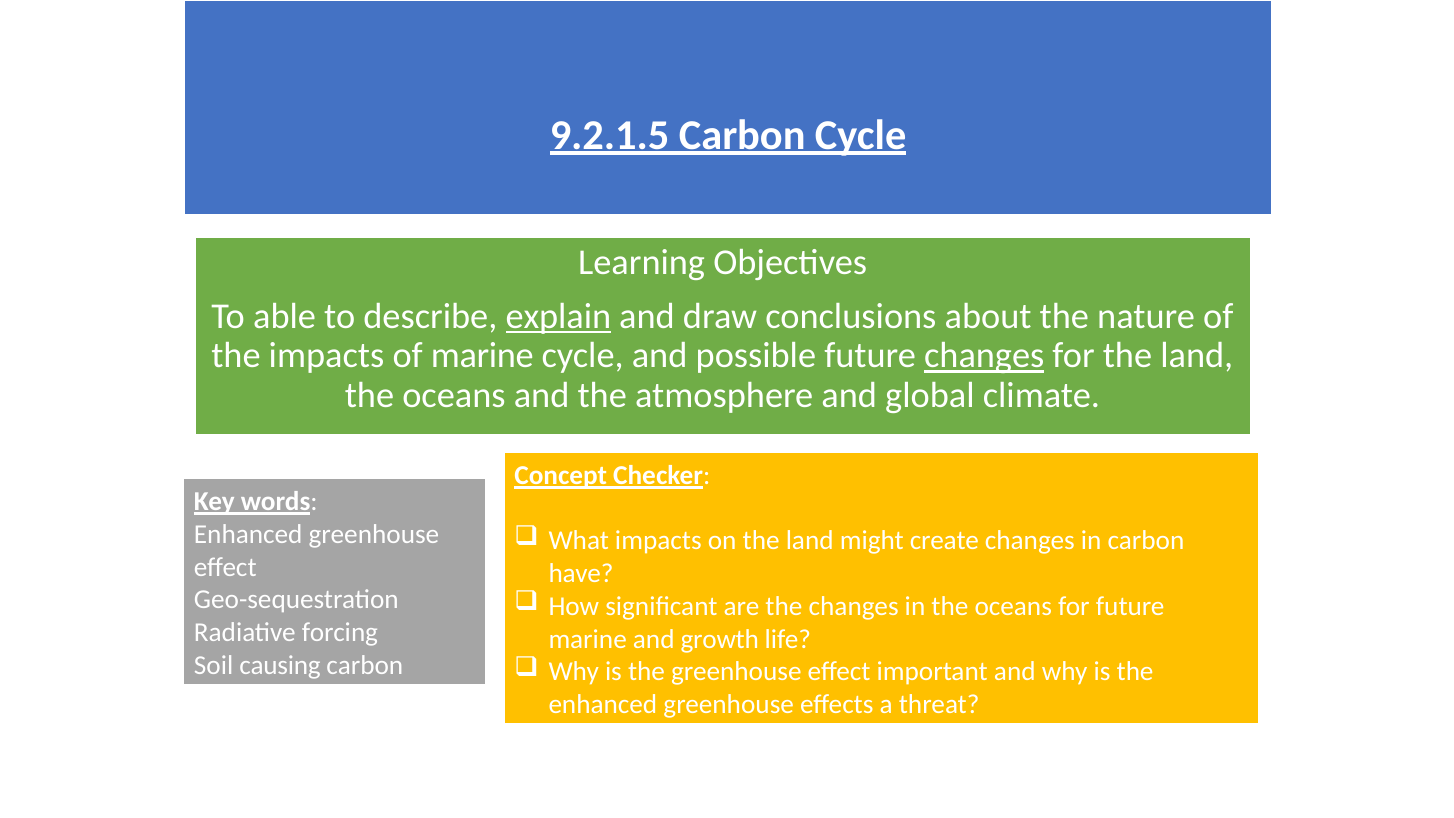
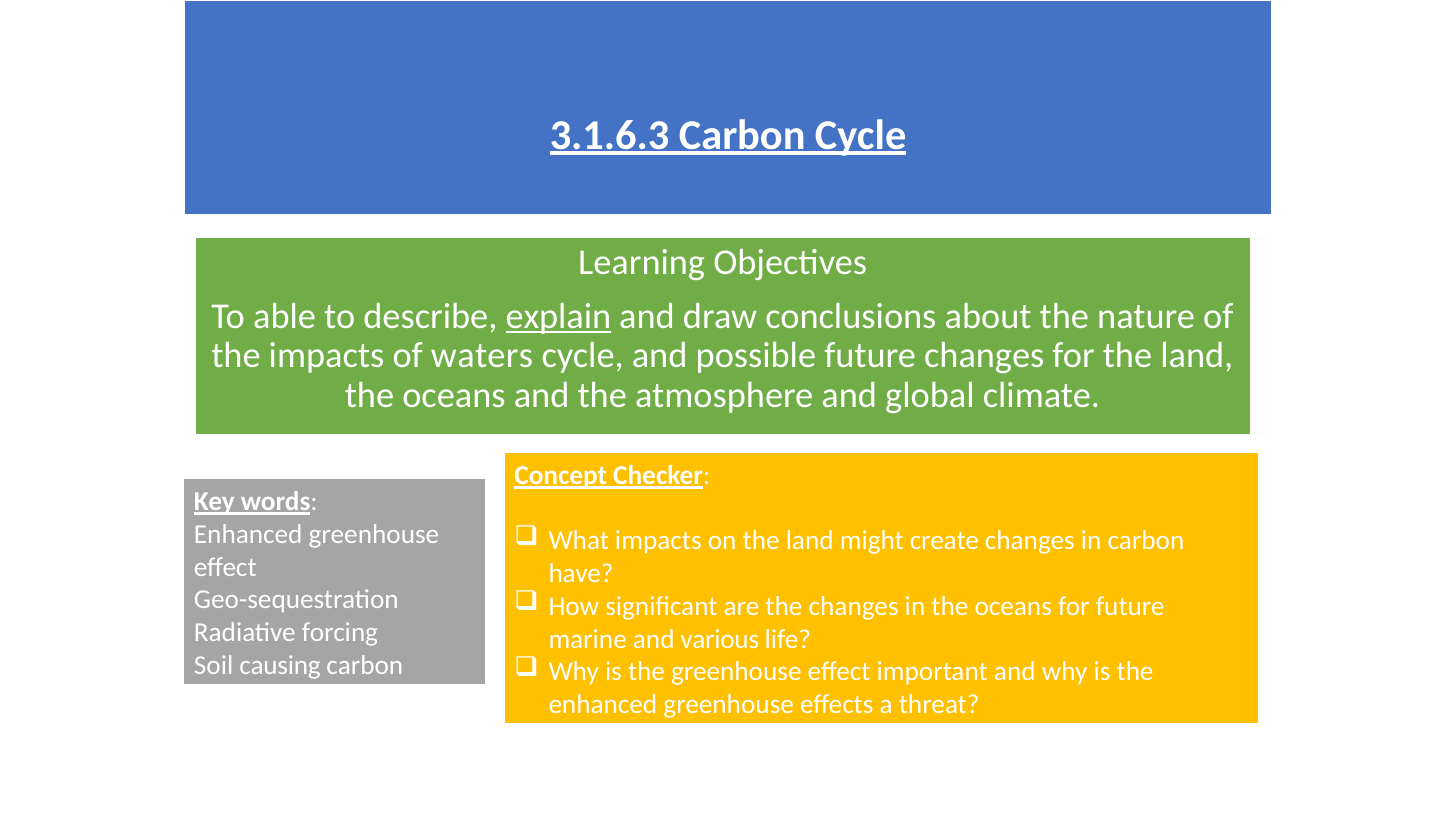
9.2.1.5: 9.2.1.5 -> 3.1.6.3 (610, 135)
of marine: marine -> waters (482, 356)
changes underline: present -> none (984, 356)
growth: growth -> various (720, 639)
